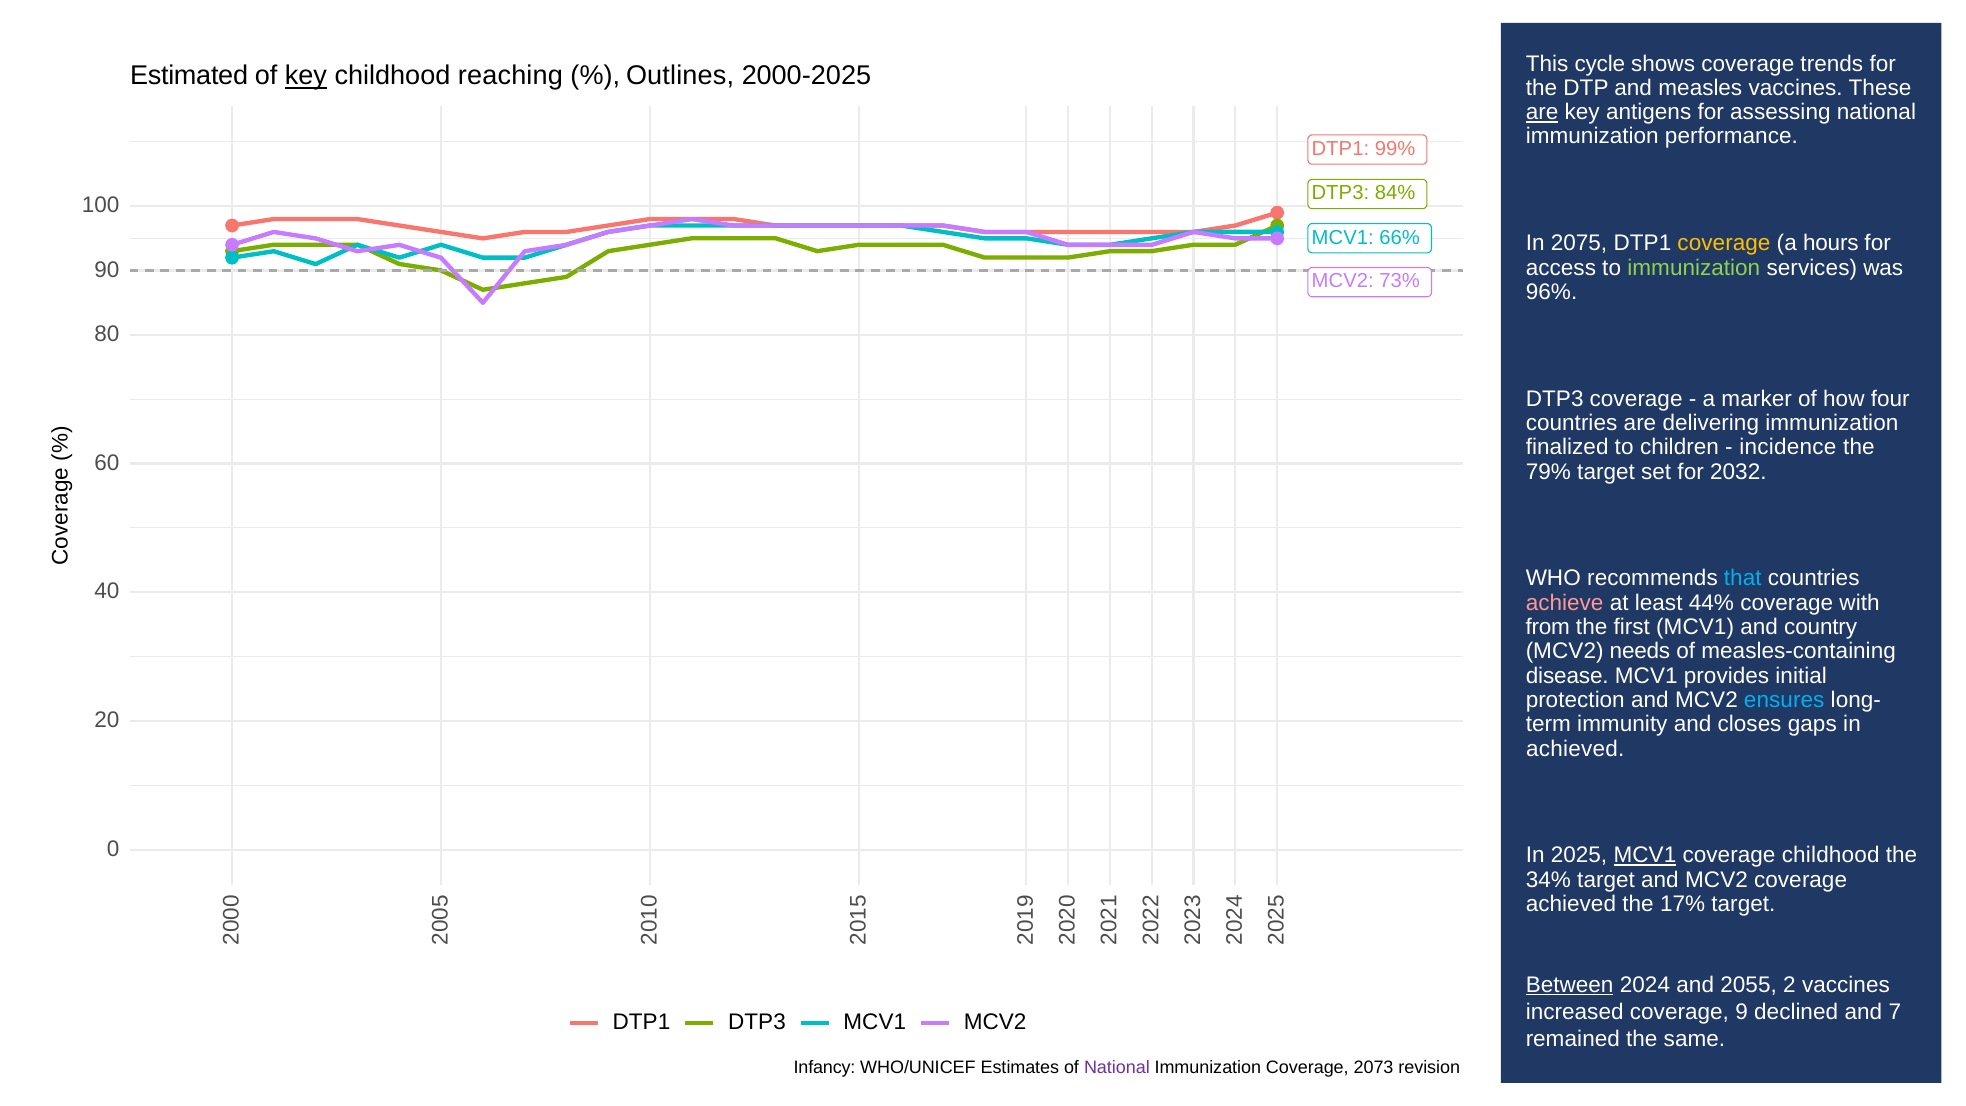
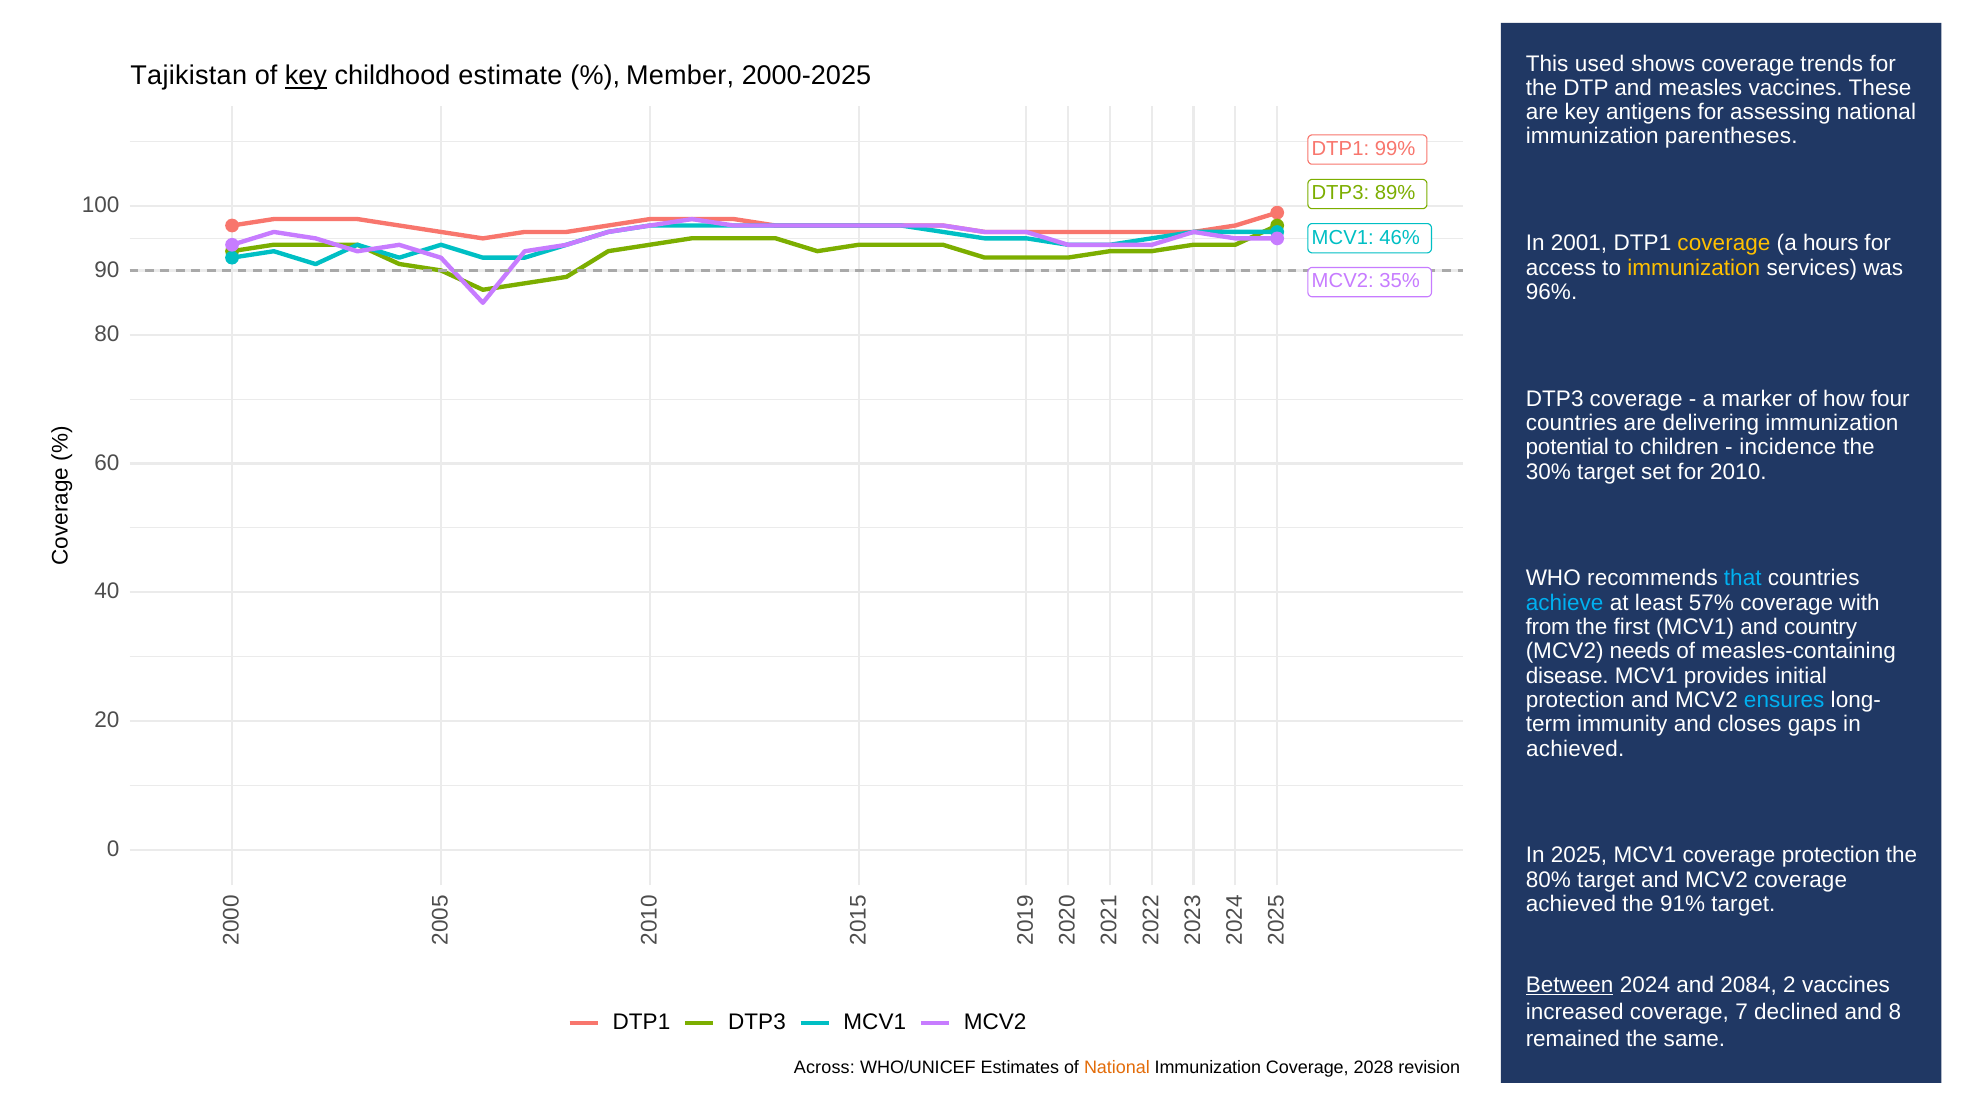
cycle: cycle -> used (1600, 64)
Estimated: Estimated -> Tajikistan (189, 76)
reaching: reaching -> estimate (510, 76)
Outlines: Outlines -> Member (680, 76)
are underline: present -> none (1542, 112)
performance: performance -> parentheses (1731, 137)
84%: 84% -> 89% (1395, 193)
66%: 66% -> 46% (1400, 237)
2075: 2075 -> 2001 (1579, 243)
immunization colour: light green -> yellow (1694, 268)
73%: 73% -> 35% (1400, 281)
finalized: finalized -> potential (1567, 447)
79%: 79% -> 30% (1548, 472)
2032: 2032 -> 2010 (1738, 472)
achieve colour: pink -> light blue (1565, 603)
44%: 44% -> 57% (1711, 603)
MCV1 underline: present -> none (1645, 855)
coverage childhood: childhood -> protection (1831, 855)
34%: 34% -> 80% (1548, 880)
17%: 17% -> 91% (1683, 904)
2055: 2055 -> 2084 (1749, 985)
coverage 9: 9 -> 7 (1742, 1012)
7: 7 -> 8 (1895, 1012)
Infancy: Infancy -> Across (824, 1067)
National colour: purple -> orange (1117, 1067)
2073: 2073 -> 2028 (1374, 1067)
